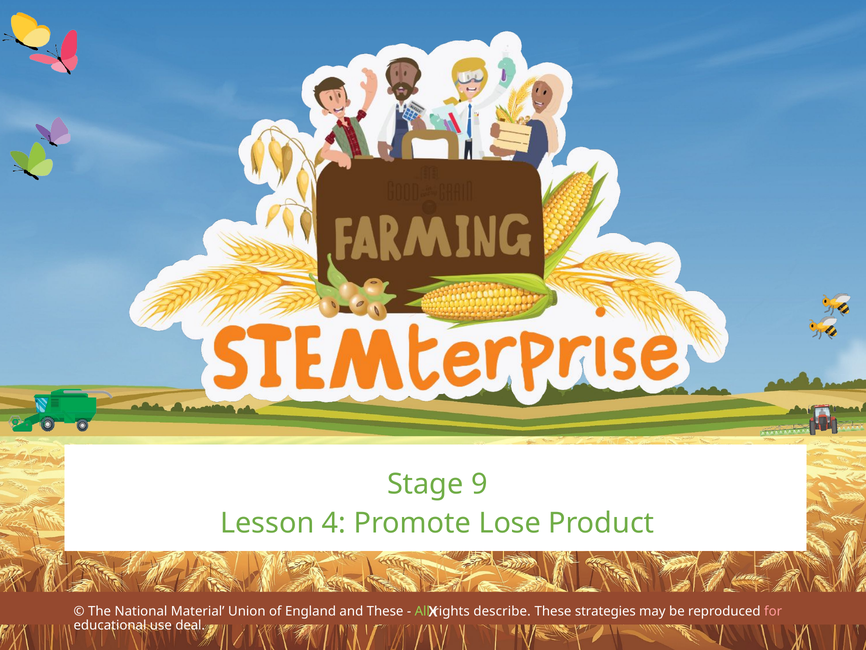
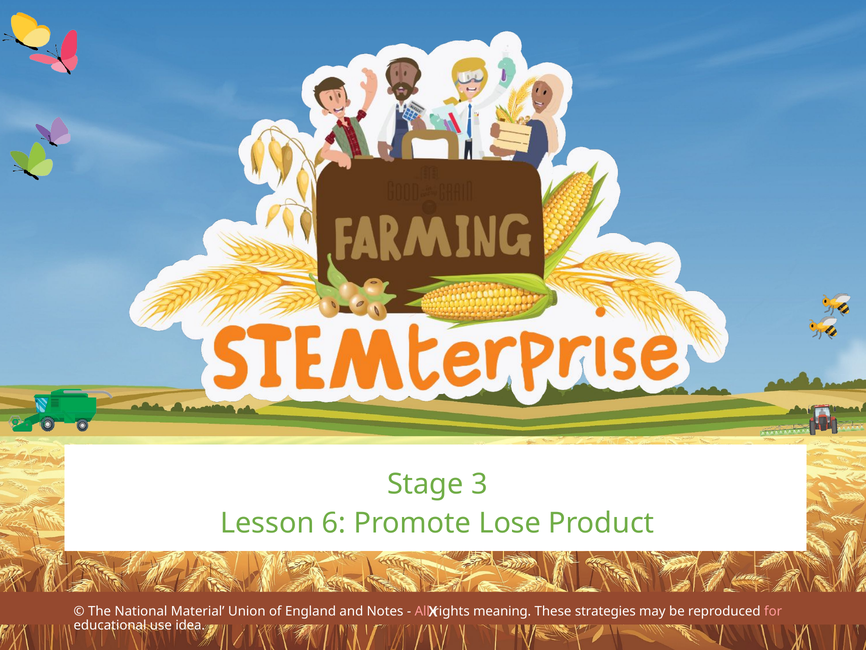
9: 9 -> 3 (479, 484)
4: 4 -> 6 (334, 523)
and These: These -> Notes (385, 611)
All colour: light green -> pink (422, 611)
describe: describe -> meaning (502, 611)
deal: deal -> idea (190, 625)
